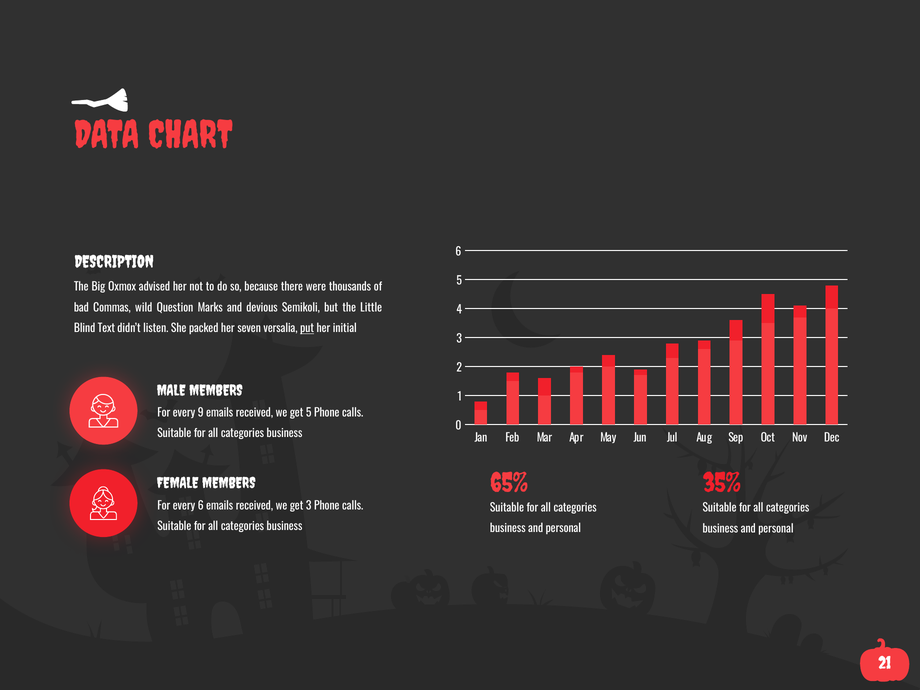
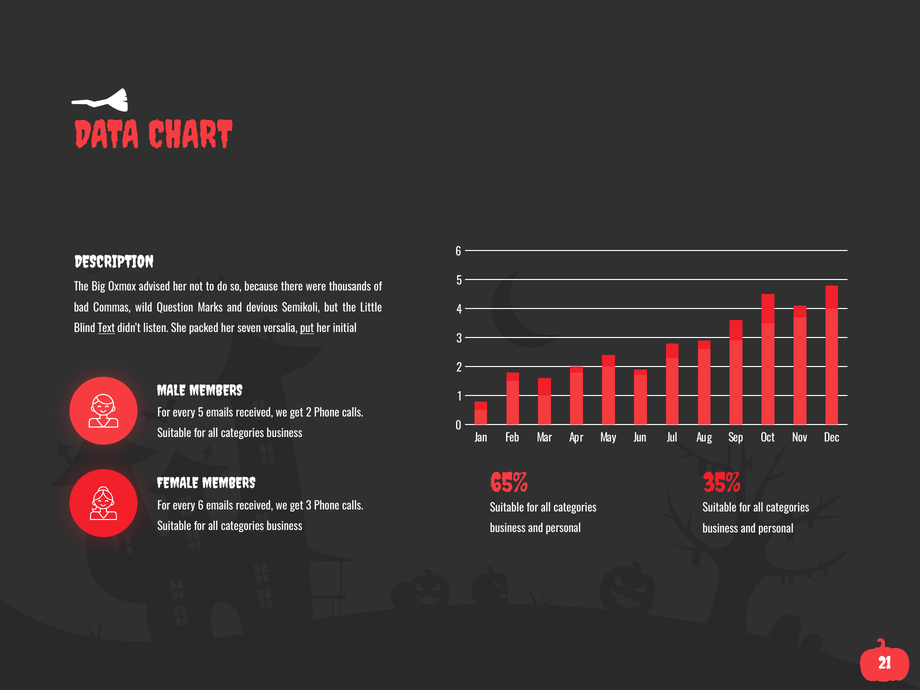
Text underline: none -> present (106, 329)
every 9: 9 -> 5 (201, 413)
get 5: 5 -> 2 (309, 413)
